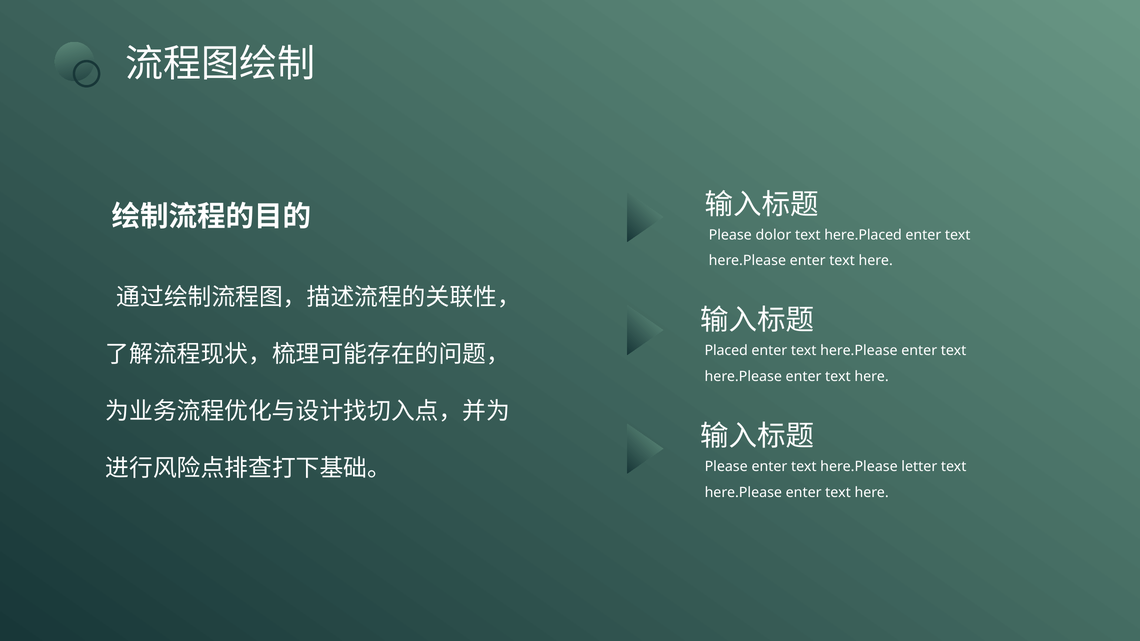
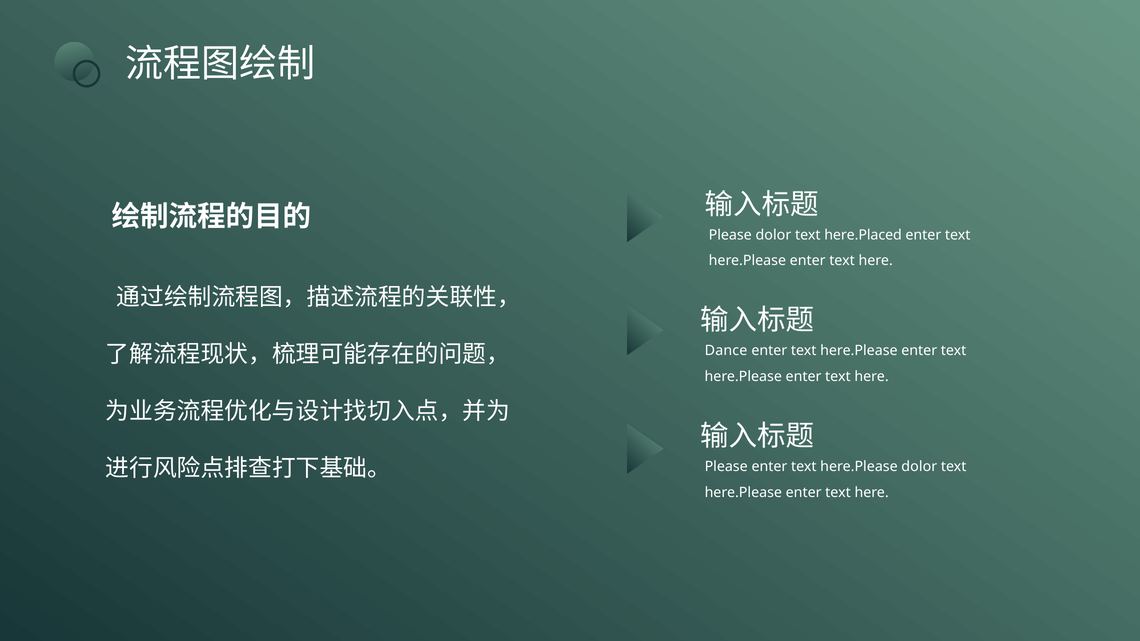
Placed: Placed -> Dance (726, 351)
here.Please letter: letter -> dolor (919, 467)
